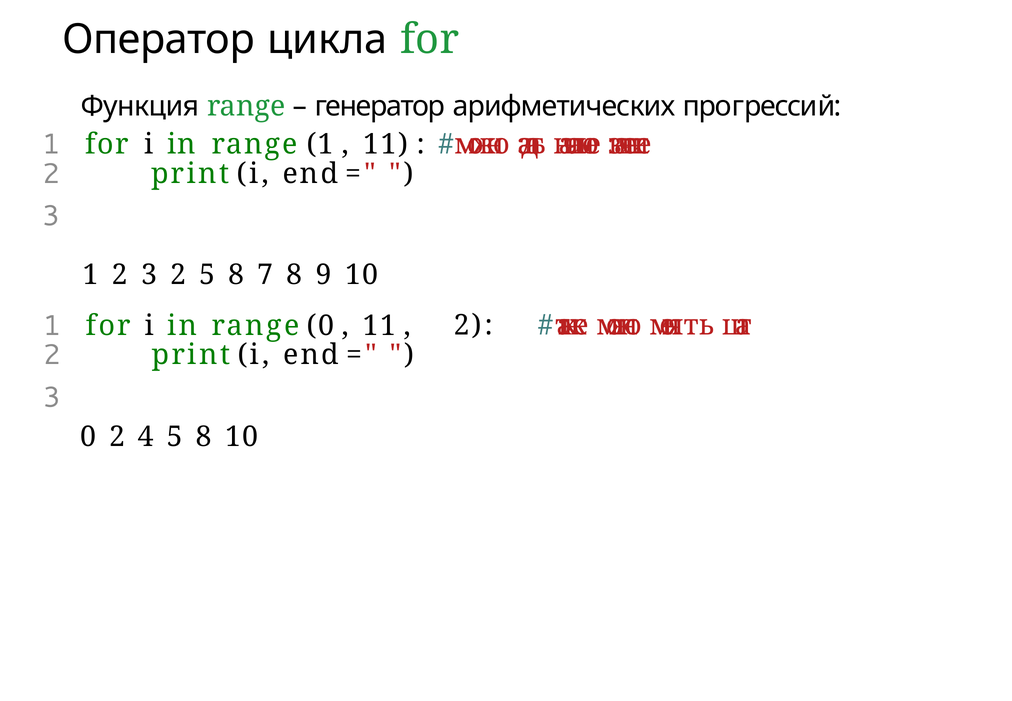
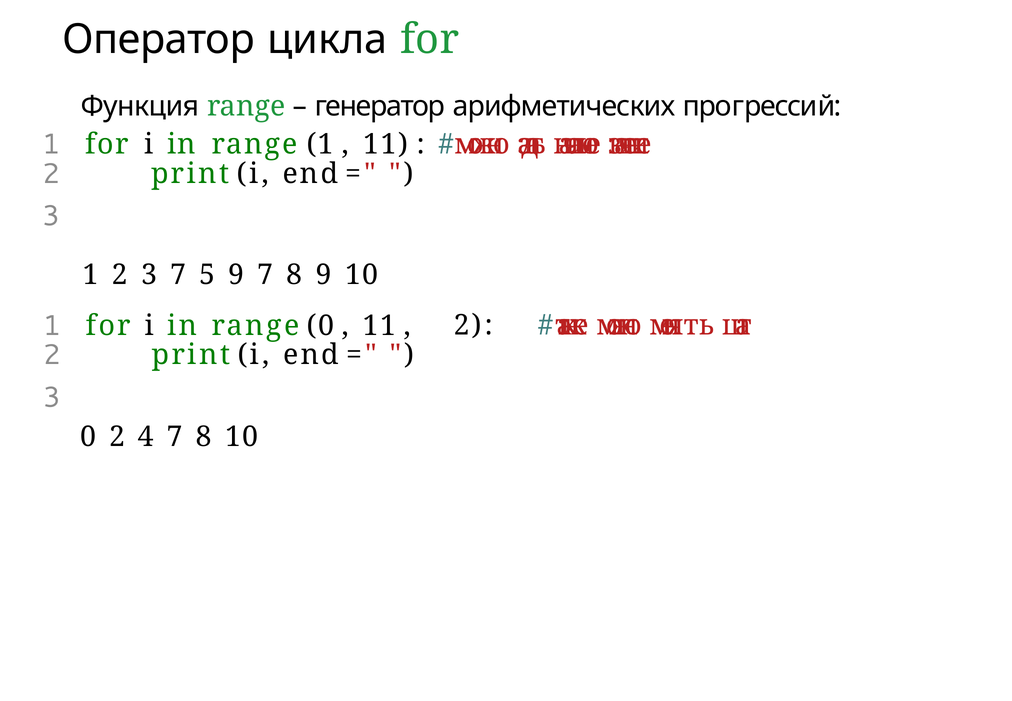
2 3 2: 2 -> 7 (178, 275)
8: 8 -> 9 (236, 275)
4 5: 5 -> 7 (175, 437)
